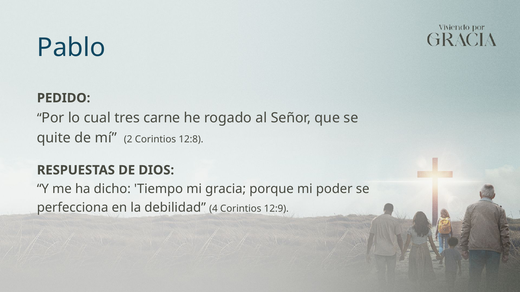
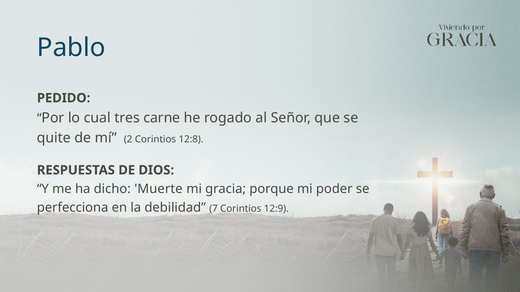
Tiempo: Tiempo -> Muerte (158, 189)
4: 4 -> 7 (213, 209)
